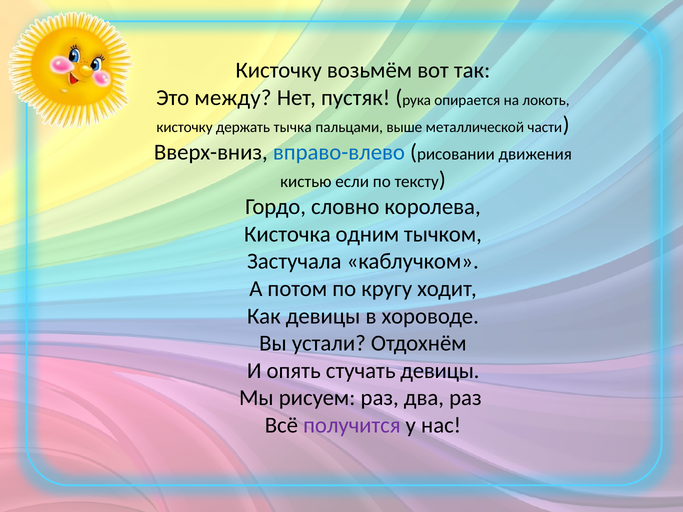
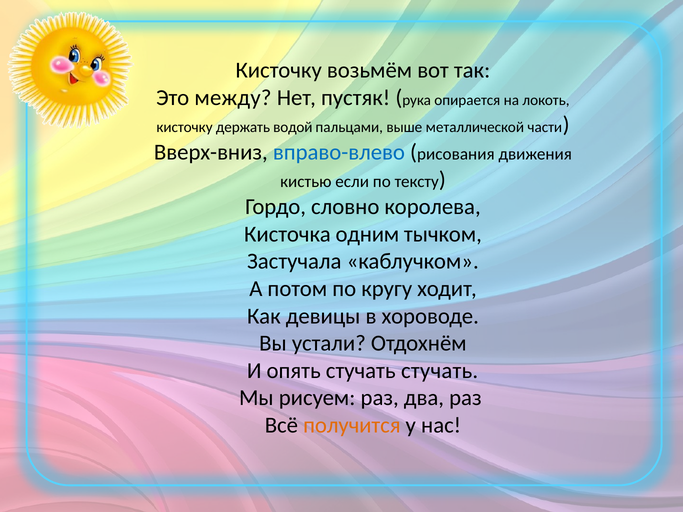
тычка: тычка -> водой (293, 127)
рисовании: рисовании -> рисования (456, 154)
стучать девицы: девицы -> стучать (440, 371)
получится colour: purple -> orange (352, 425)
